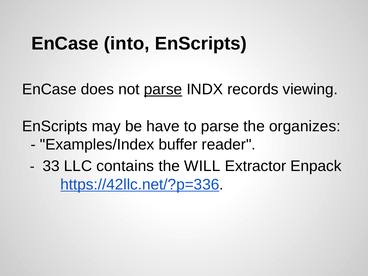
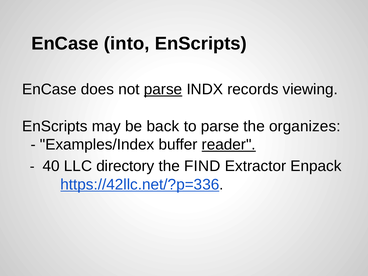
have: have -> back (163, 126)
reader underline: none -> present (229, 145)
33: 33 -> 40 (51, 166)
contains: contains -> directory (125, 166)
WILL: WILL -> FIND (202, 166)
